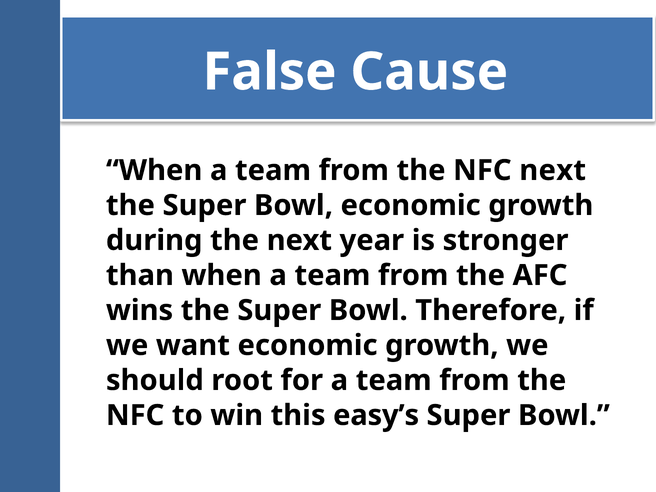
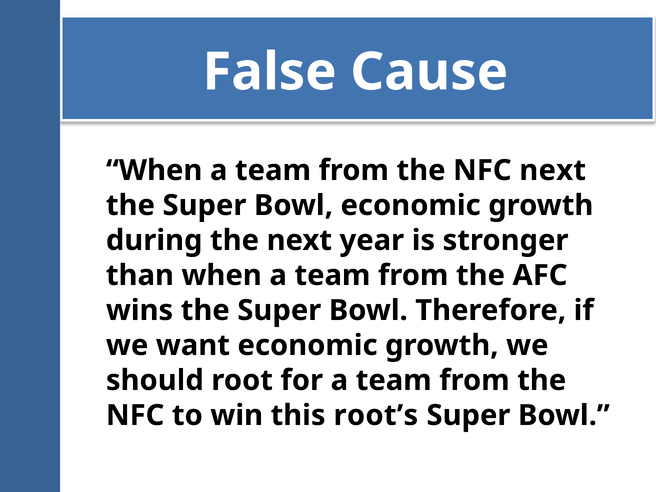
easy’s: easy’s -> root’s (376, 415)
